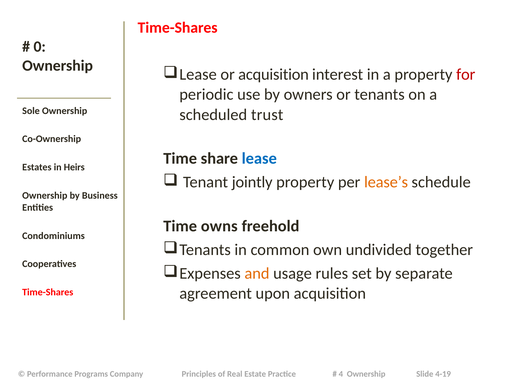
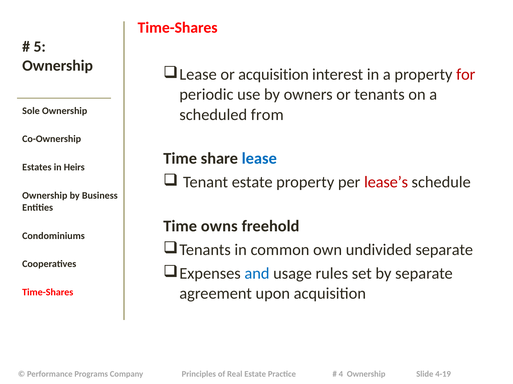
0: 0 -> 5 (40, 47)
trust: trust -> from (267, 115)
Tenant jointly: jointly -> estate (252, 183)
lease’s colour: orange -> red (386, 183)
undivided together: together -> separate (444, 250)
and colour: orange -> blue (257, 274)
